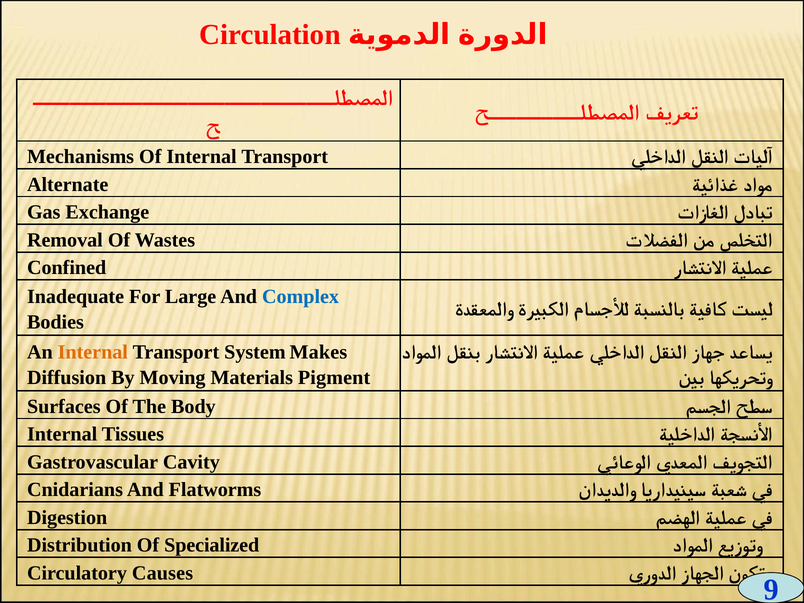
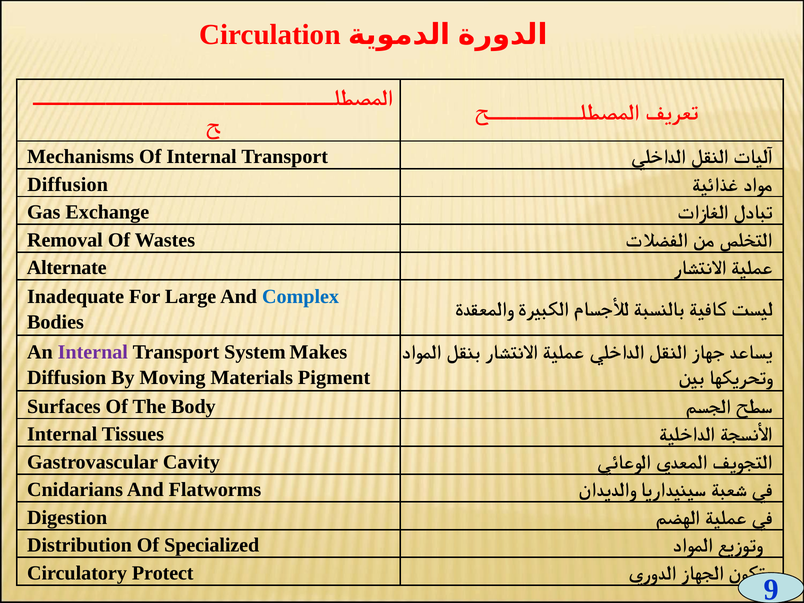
Alternate: Alternate -> Diffusion (68, 184)
Confined: Confined -> Alternate (67, 268)
Internal colour: orange -> purple (93, 352)
Causes: Causes -> Protect (163, 573)
